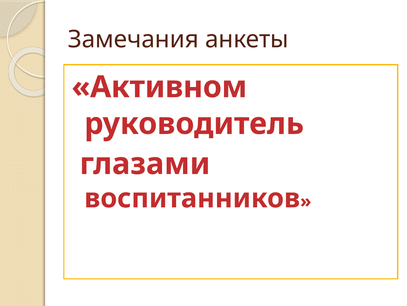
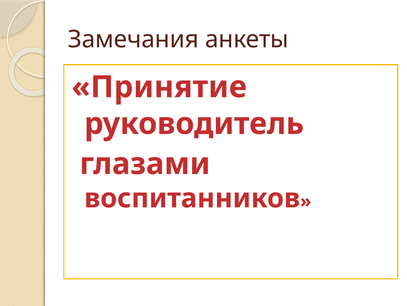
Активном: Активном -> Принятие (159, 87)
